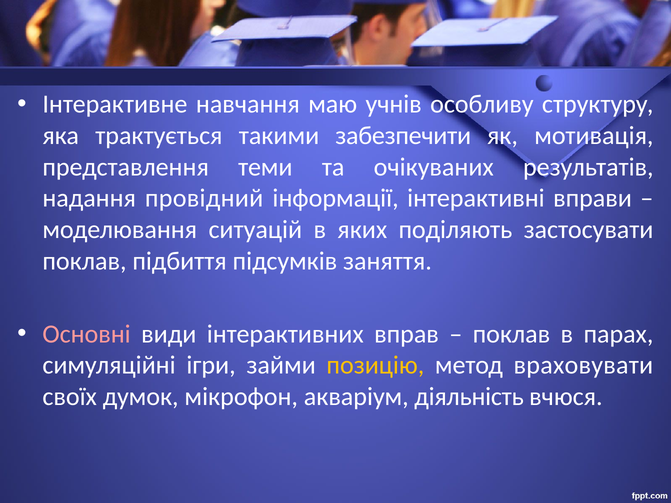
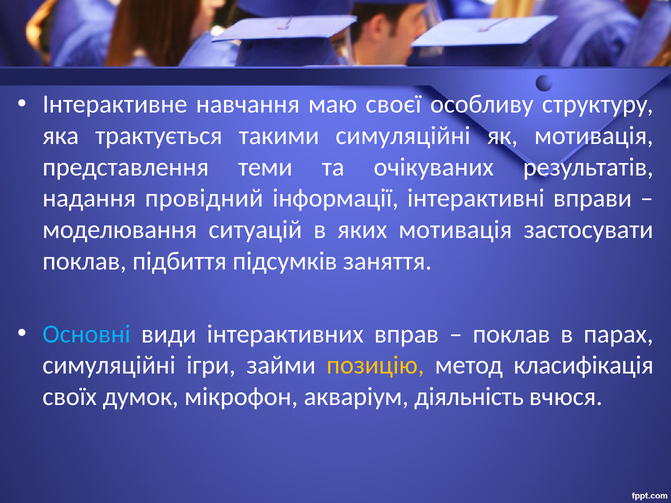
учнів: учнів -> своєї (394, 104)
такими забезпечити: забезпечити -> симуляційні (403, 136)
яких поділяють: поділяють -> мотивація (455, 230)
Основні colour: pink -> light blue (87, 334)
враховувати: враховувати -> класифікація (584, 365)
